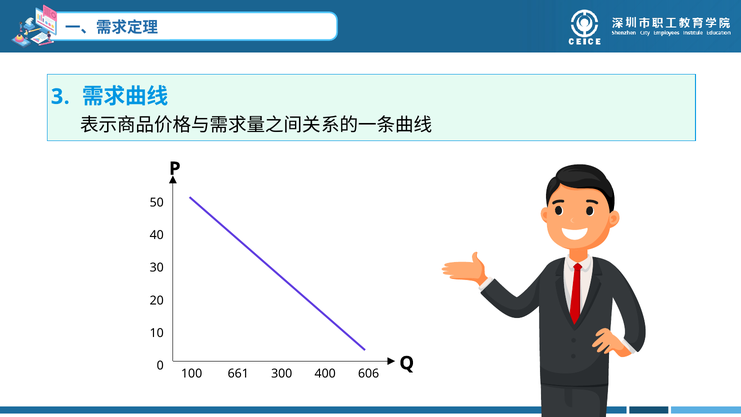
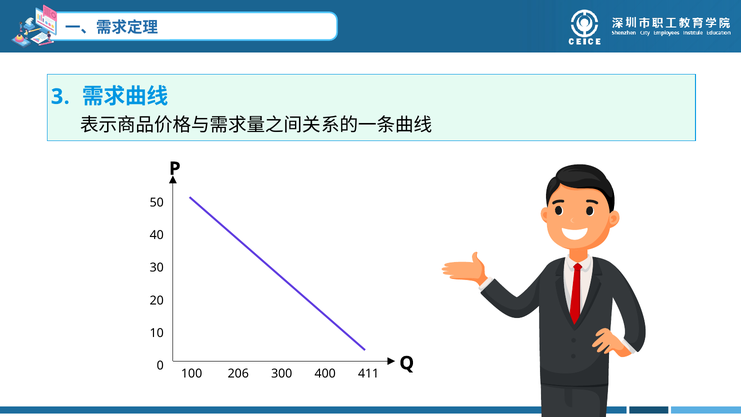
661: 661 -> 206 (238, 373)
606: 606 -> 411 (369, 373)
